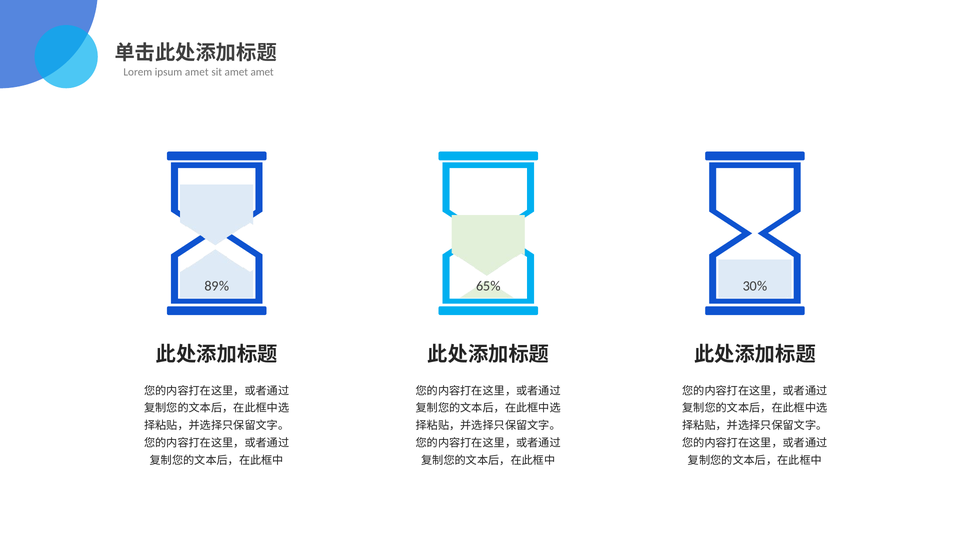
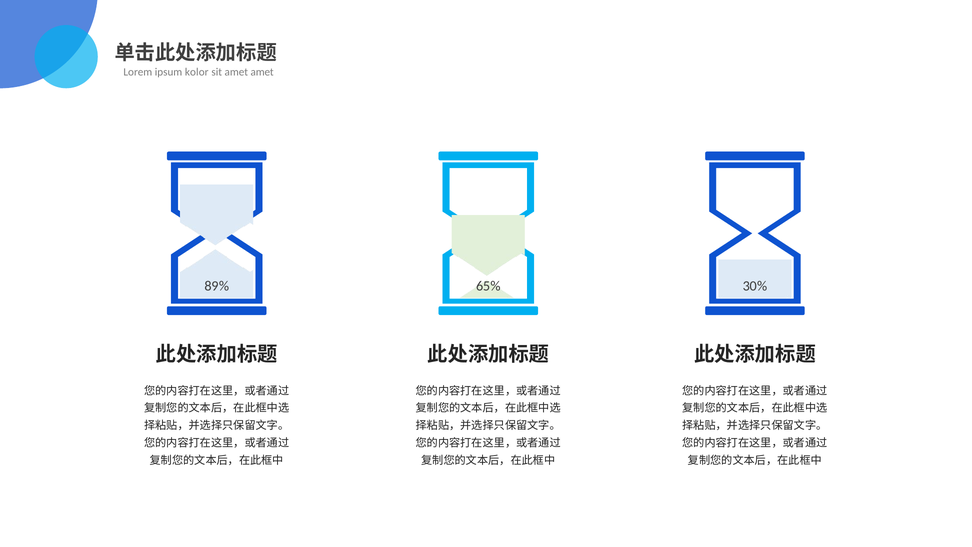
ipsum amet: amet -> kolor (197, 72)
